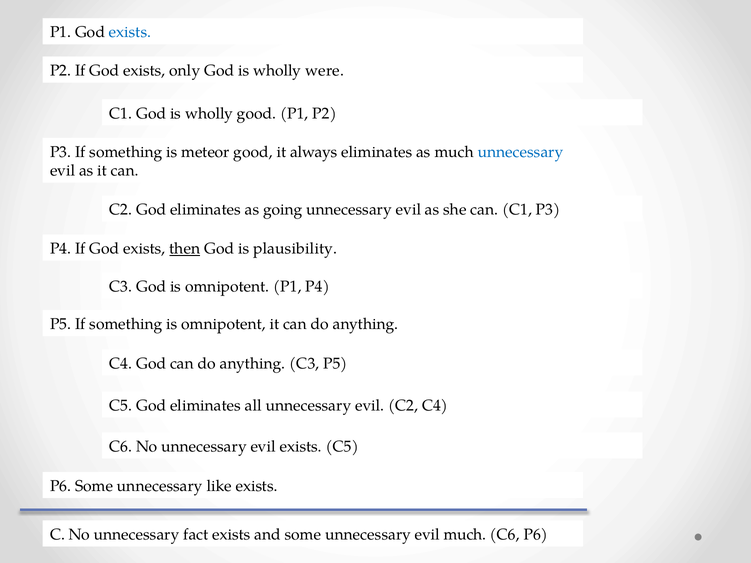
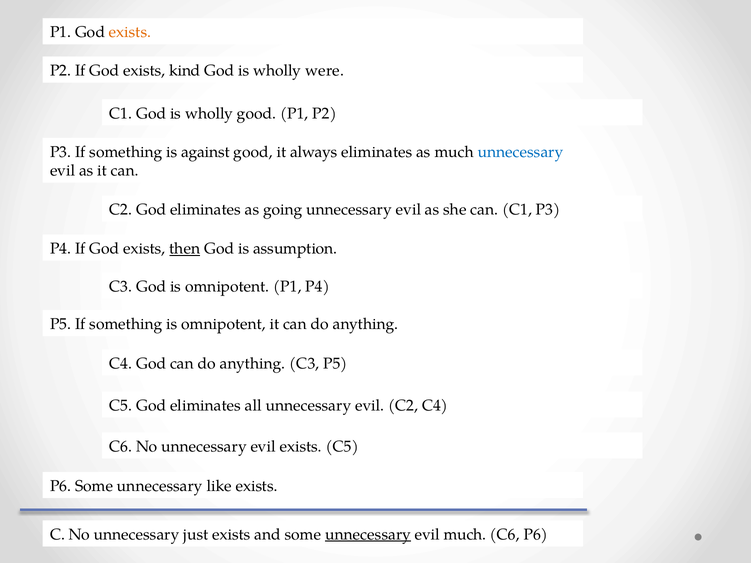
exists colour: blue -> orange (130, 32)
only: only -> kind (185, 71)
meteor: meteor -> against (205, 152)
plausibility: plausibility -> assumption (295, 249)
fact: fact -> just (196, 535)
unnecessary underline: none -> present (368, 535)
